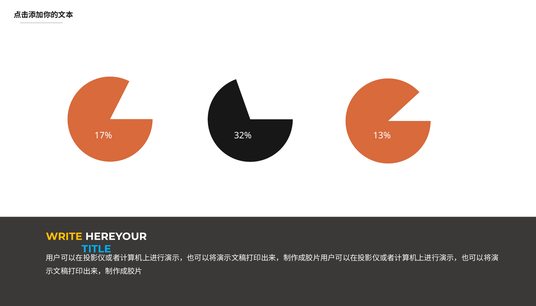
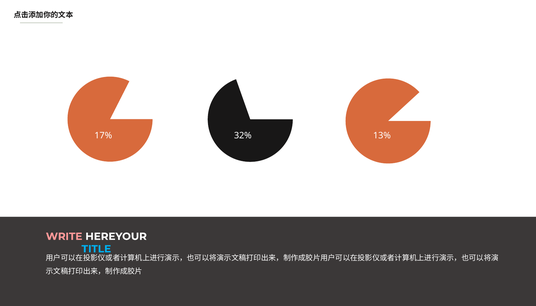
WRITE colour: yellow -> pink (64, 236)
